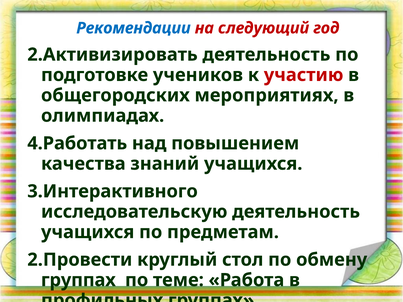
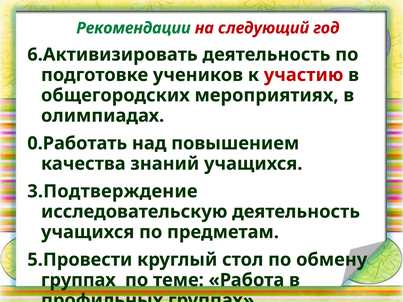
Рекомендации colour: blue -> green (133, 28)
2.Активизировать: 2.Активизировать -> 6.Активизировать (113, 55)
4.Работать: 4.Работать -> 0.Работать (77, 143)
3.Интерактивного: 3.Интерактивного -> 3.Подтверждение (112, 191)
2.Провести: 2.Провести -> 5.Провести (80, 260)
